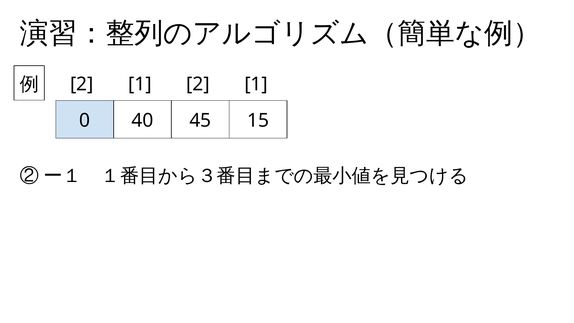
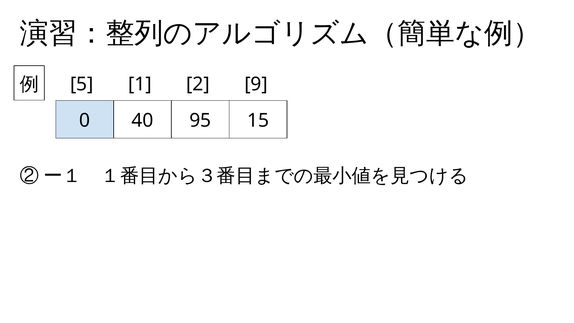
2: 2 -> 5 (82, 84)
1 2 1: 1 -> 9 (256, 84)
45: 45 -> 95 (200, 120)
